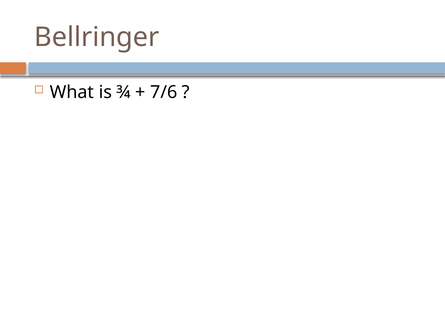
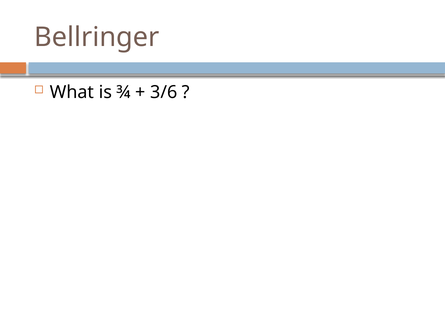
7/6: 7/6 -> 3/6 (164, 92)
